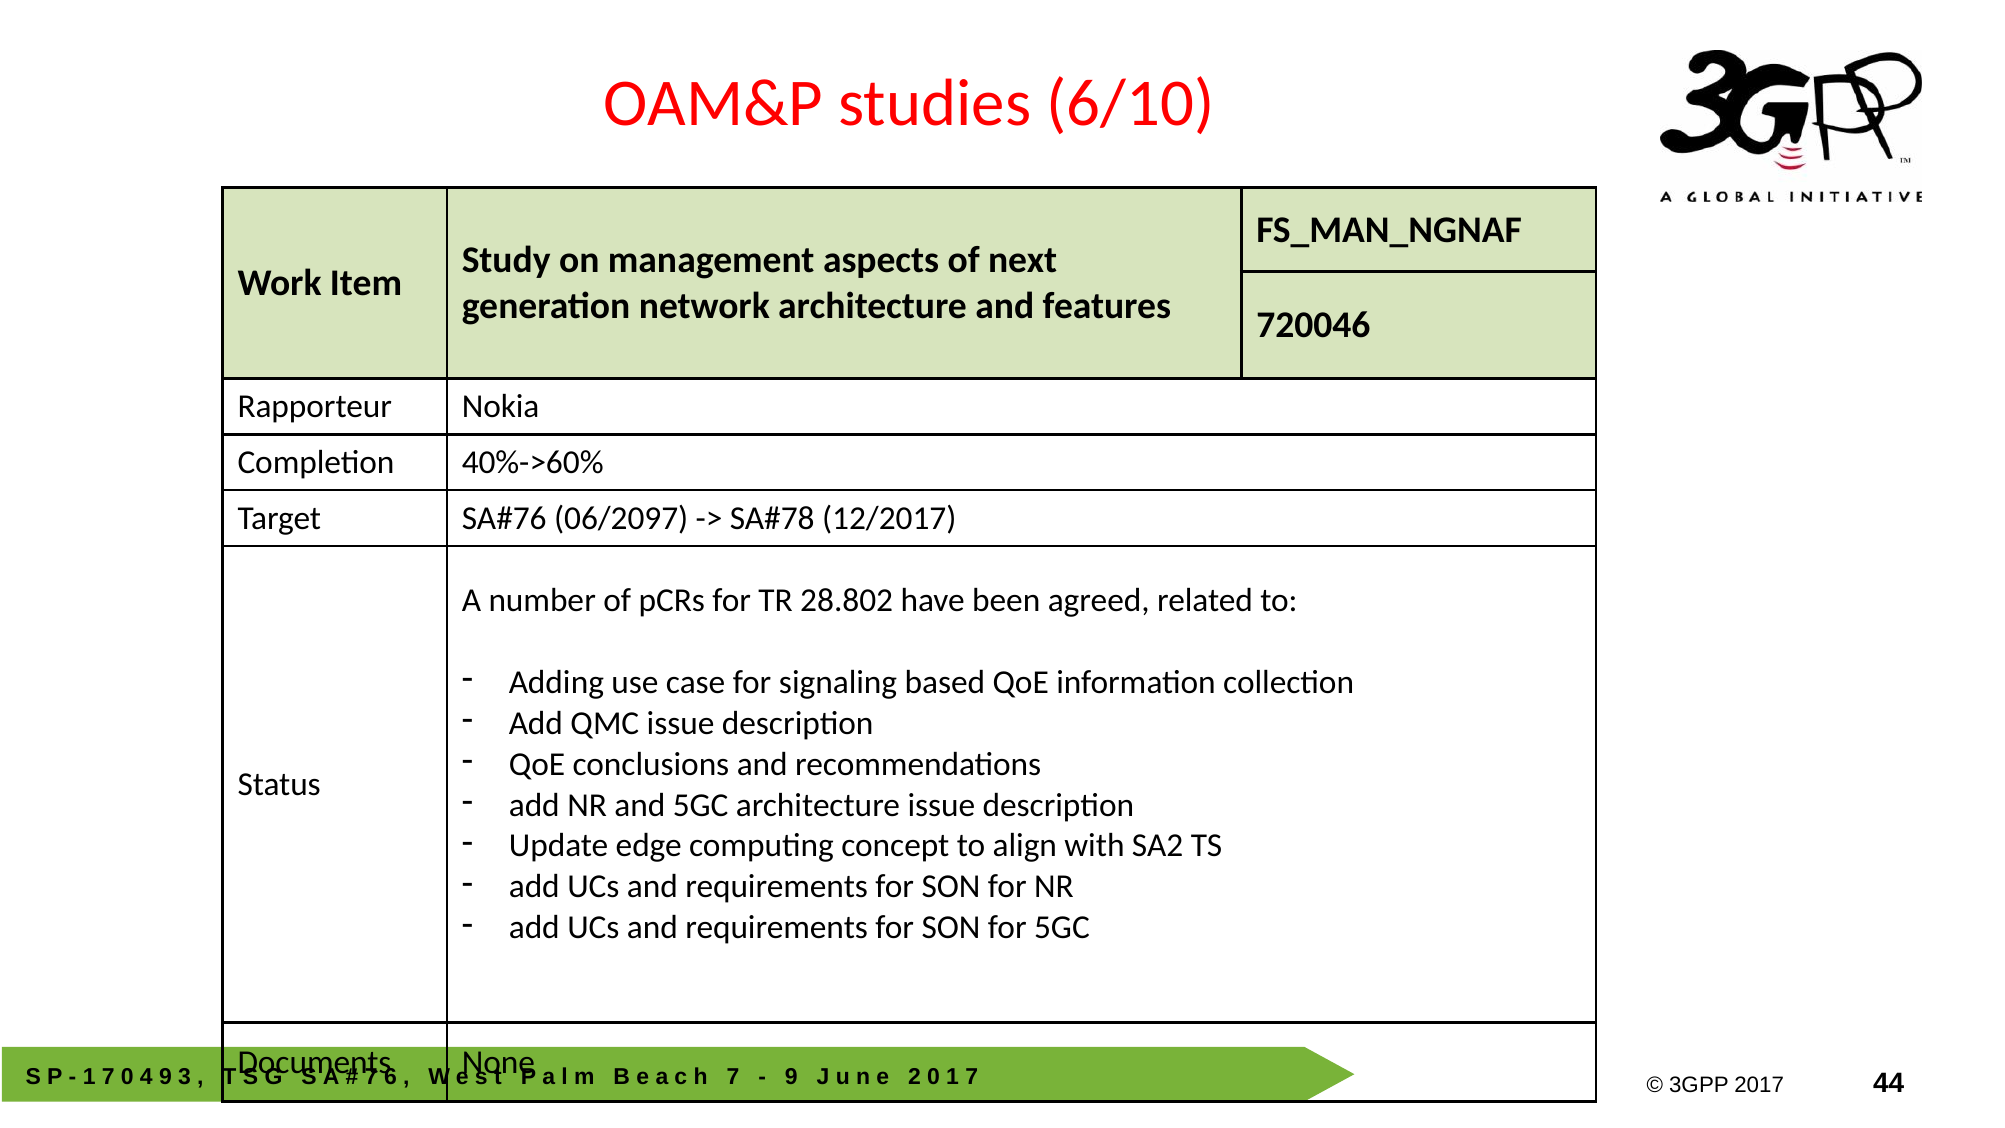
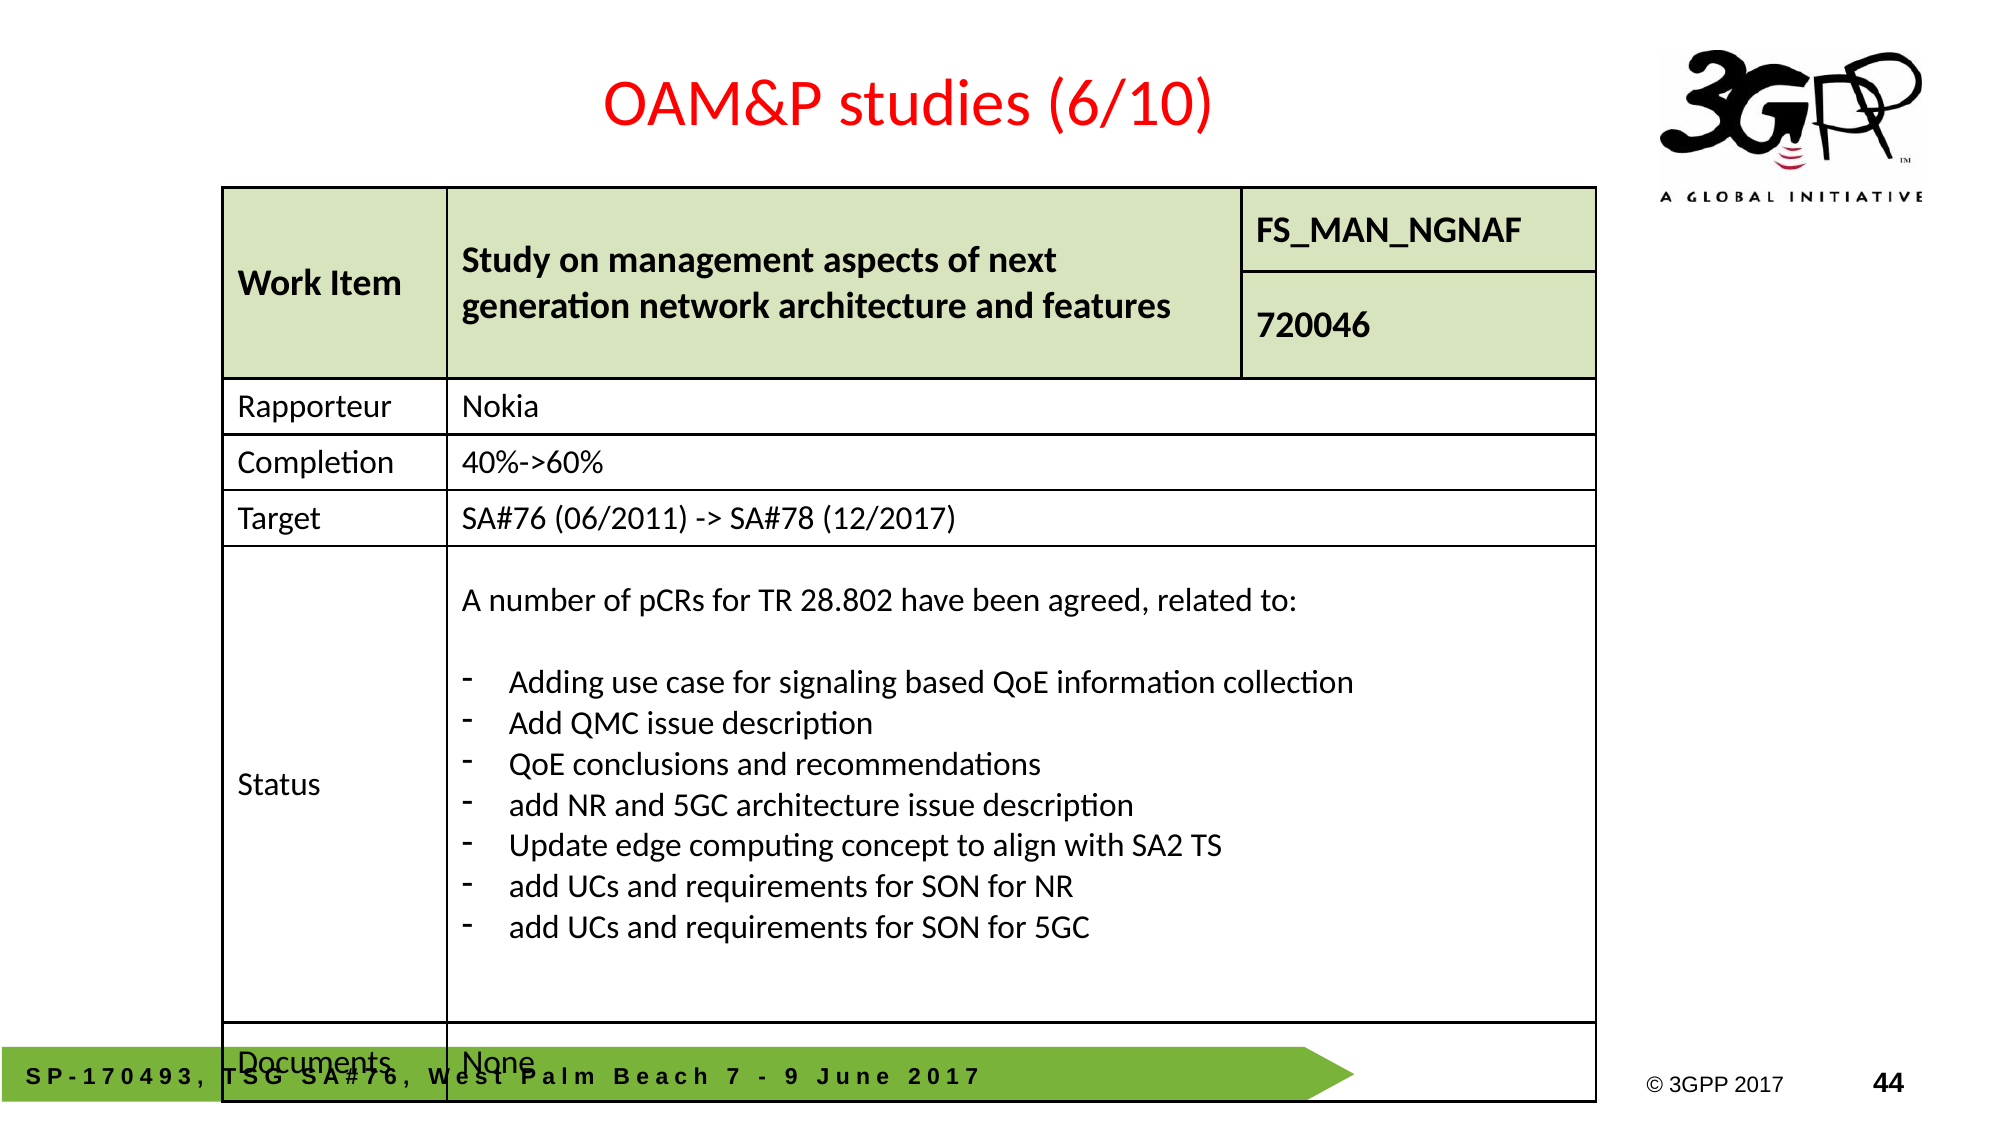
06/2097: 06/2097 -> 06/2011 (621, 518)
